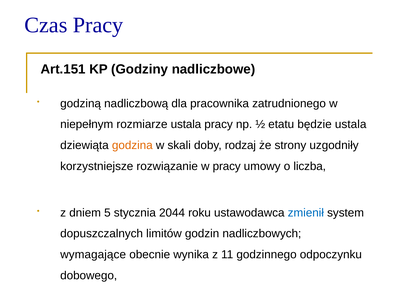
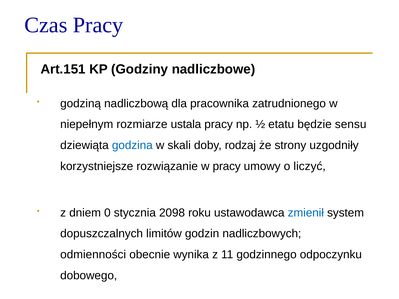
będzie ustala: ustala -> sensu (351, 124)
godzina colour: orange -> blue (132, 145)
liczba: liczba -> liczyć (310, 166)
5: 5 -> 0 (107, 213)
2044: 2044 -> 2098 (172, 213)
wymagające: wymagające -> odmienności (93, 255)
